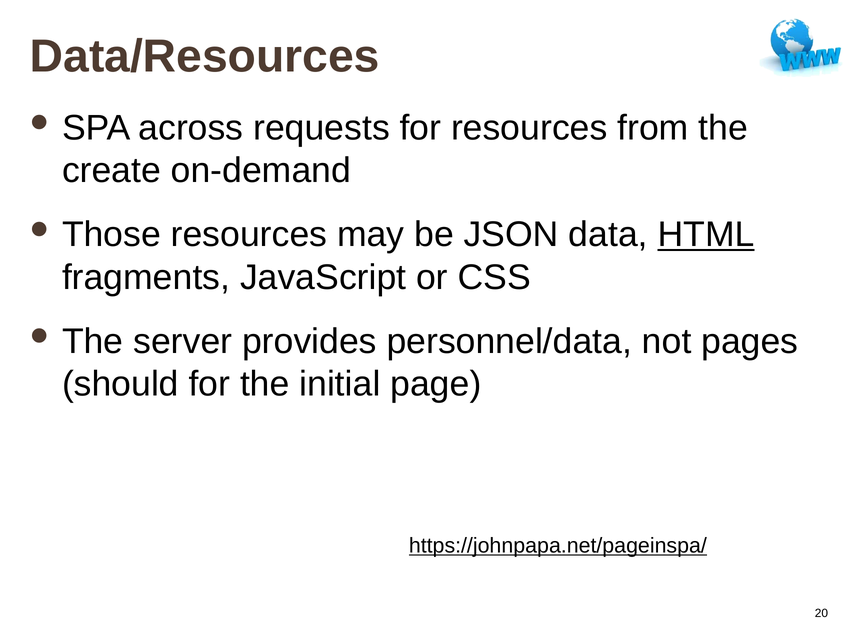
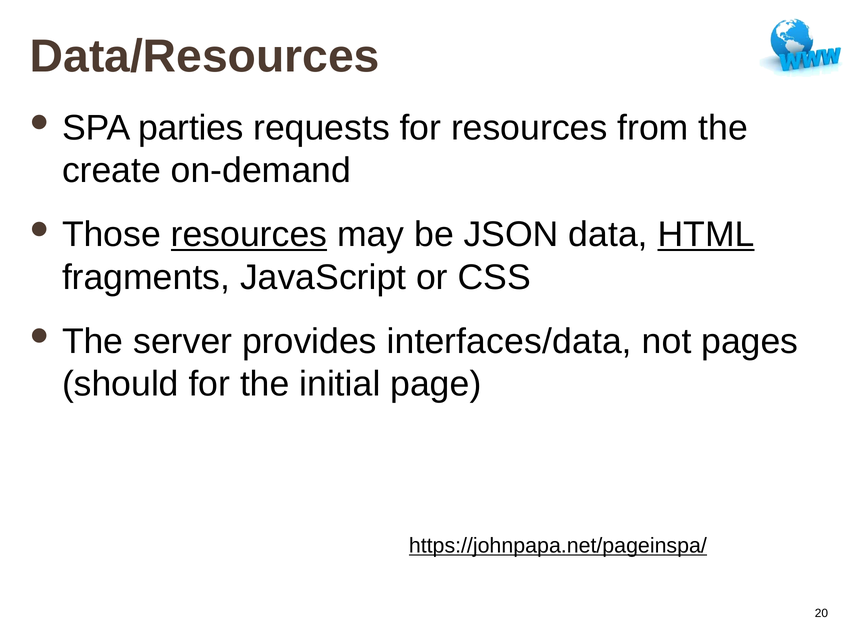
across: across -> parties (191, 128)
resources underline: none -> present (249, 235)
personnel/data: personnel/data -> interfaces/data (509, 342)
